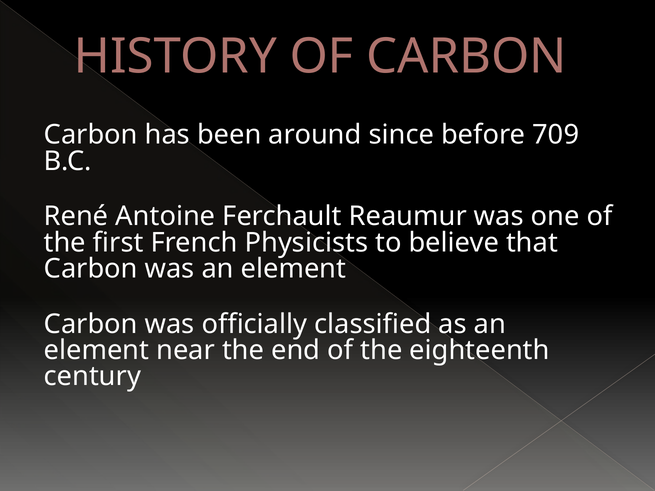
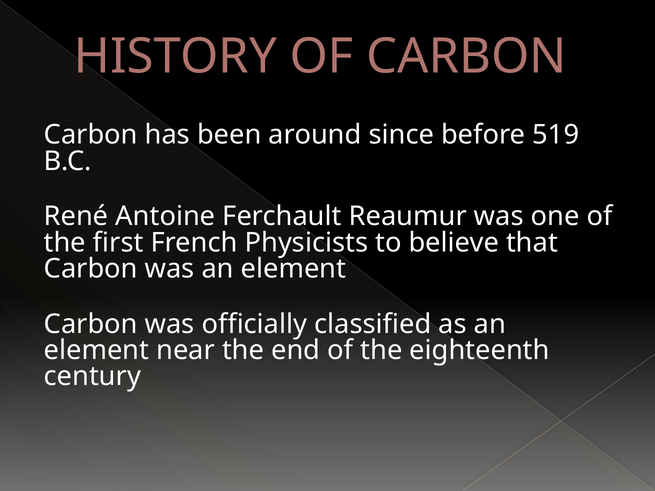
709: 709 -> 519 (556, 135)
